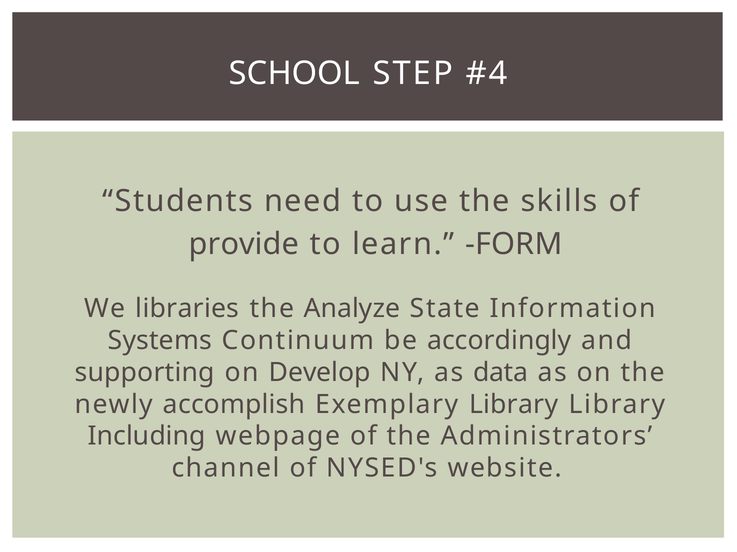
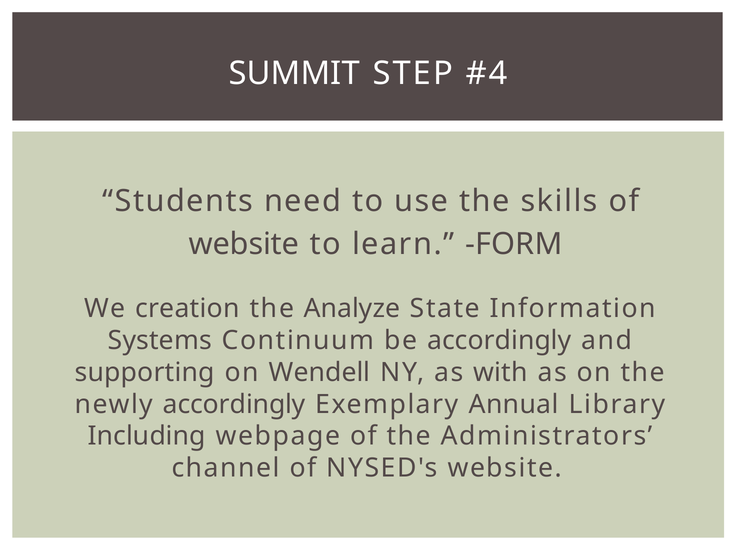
SCHOOL: SCHOOL -> SUMMIT (294, 73)
provide: provide -> website (244, 245)
libraries: libraries -> creation (187, 309)
Develop: Develop -> Wendell (320, 373)
data: data -> with (500, 373)
newly accomplish: accomplish -> accordingly (234, 405)
Exemplary Library: Library -> Annual (514, 405)
